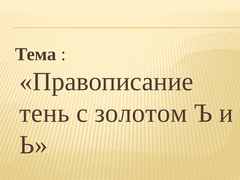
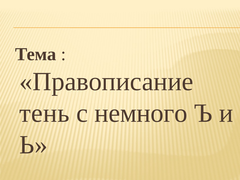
золотом: золотом -> немного (141, 113)
